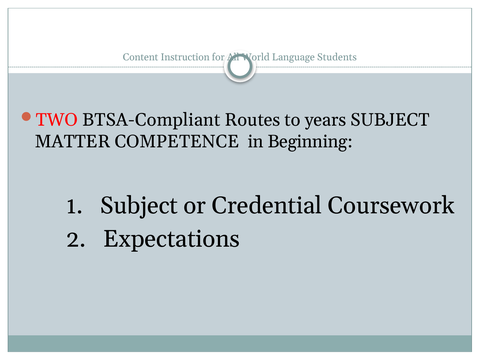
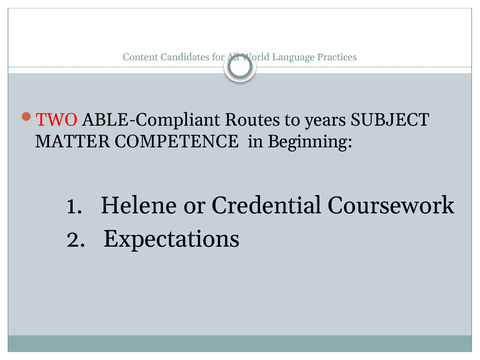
Instruction: Instruction -> Candidates (185, 57)
Students: Students -> Practices (337, 57)
BTSA-Compliant: BTSA-Compliant -> ABLE-Compliant (151, 120)
1 Subject: Subject -> Helene (139, 205)
